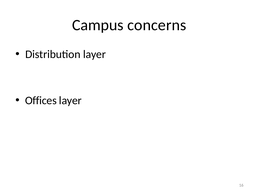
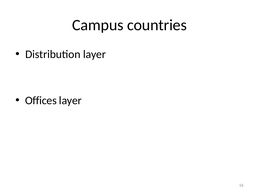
concerns: concerns -> countries (157, 25)
